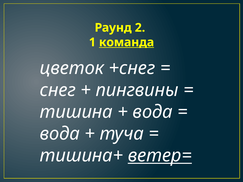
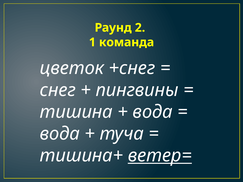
команда underline: present -> none (127, 42)
